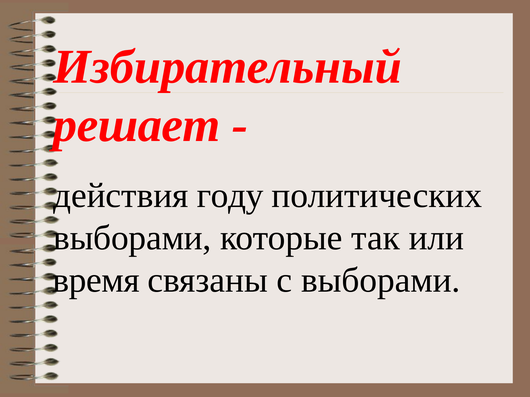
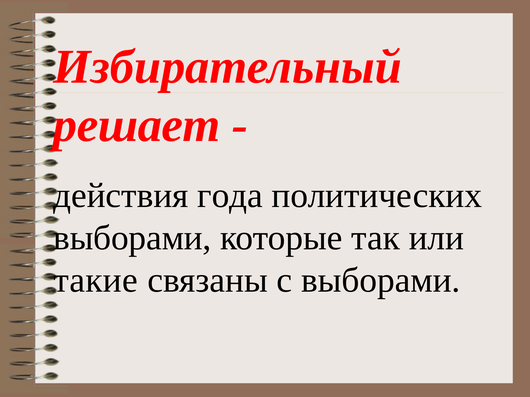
году: году -> года (230, 196)
время: время -> такие (96, 281)
